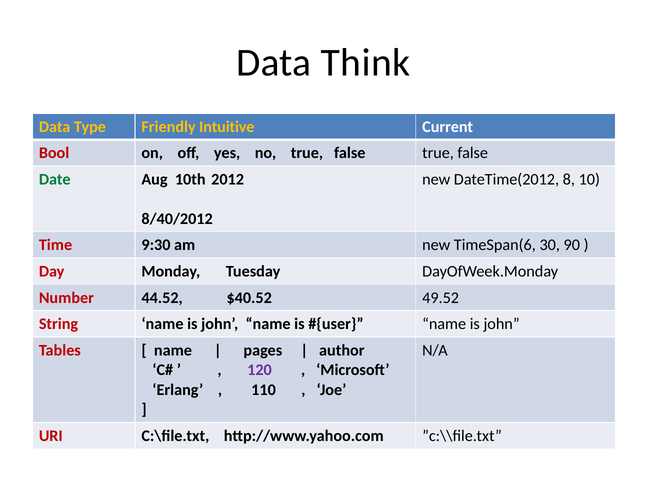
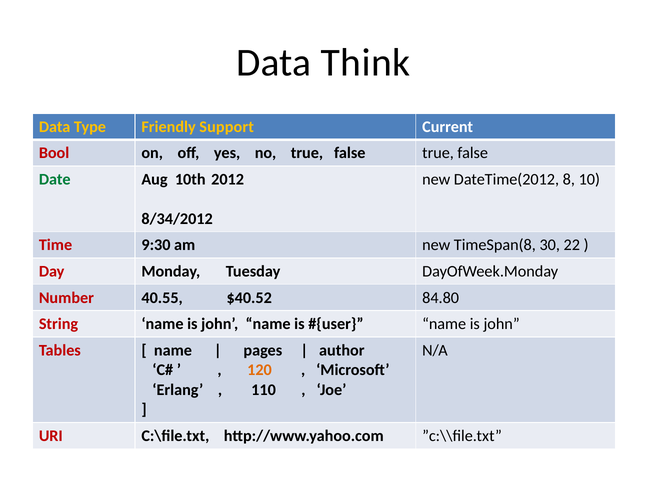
Intuitive: Intuitive -> Support (227, 127)
8/40/2012: 8/40/2012 -> 8/34/2012 (177, 219)
TimeSpan(6: TimeSpan(6 -> TimeSpan(8 (495, 245)
90: 90 -> 22 (572, 245)
44.52: 44.52 -> 40.55 (162, 298)
49.52: 49.52 -> 84.80 (441, 298)
120 colour: purple -> orange (259, 370)
